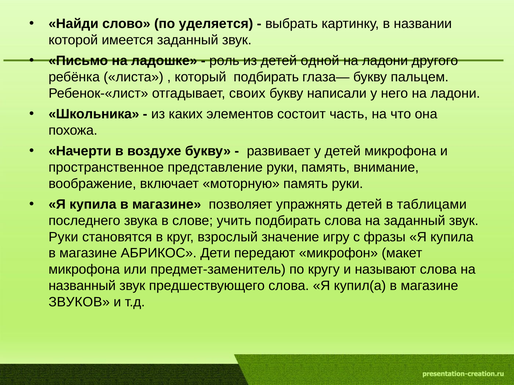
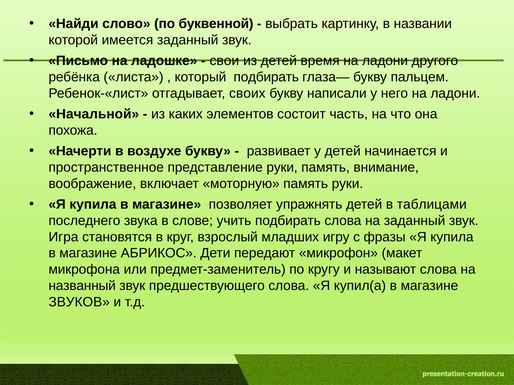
уделяется: уделяется -> буквенной (216, 24)
роль: роль -> свои (224, 61)
одной: одной -> время (320, 61)
Школьника: Школьника -> Начальной (94, 114)
детей микрофона: микрофона -> начинается (400, 151)
Руки: Руки -> Игра (63, 237)
значение: значение -> младших (290, 237)
